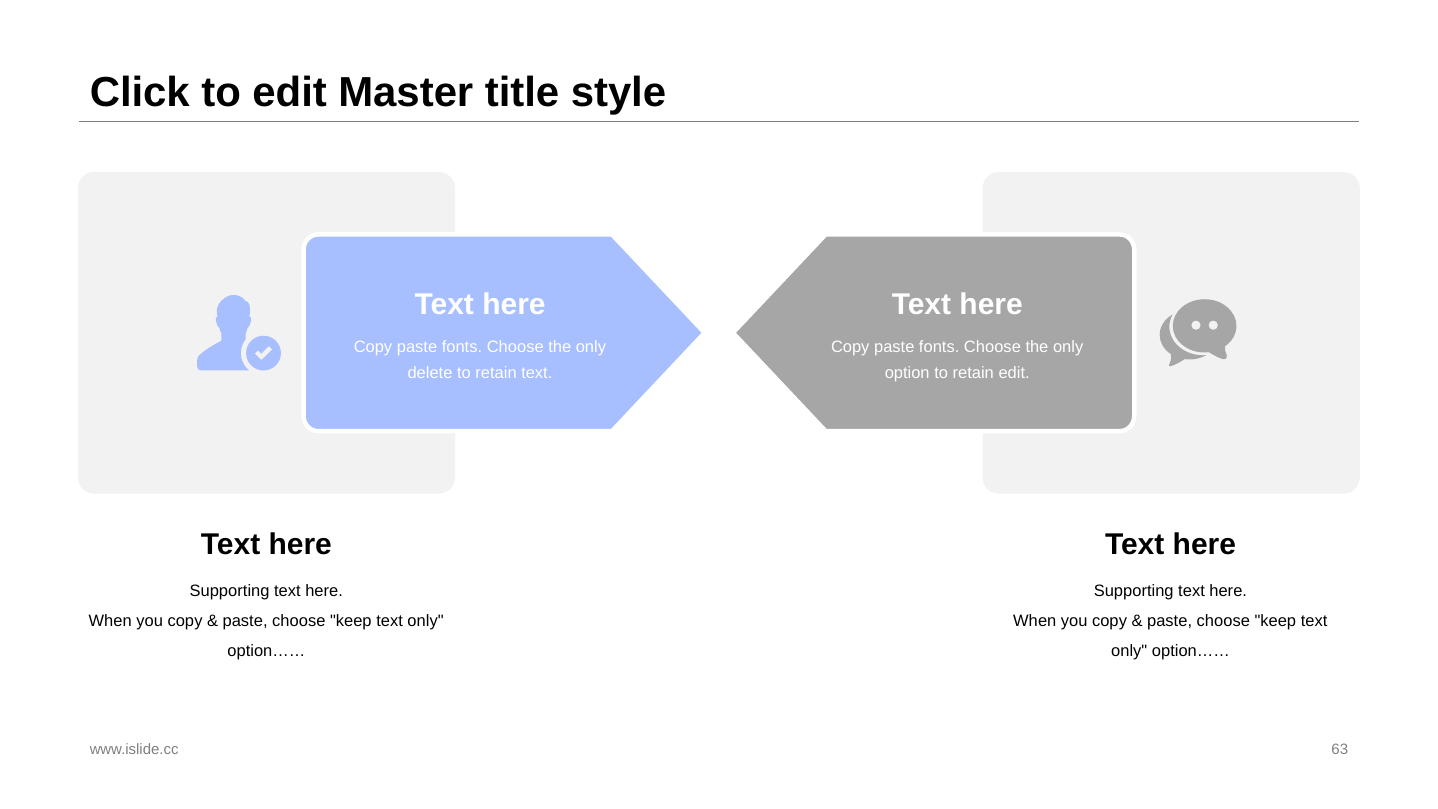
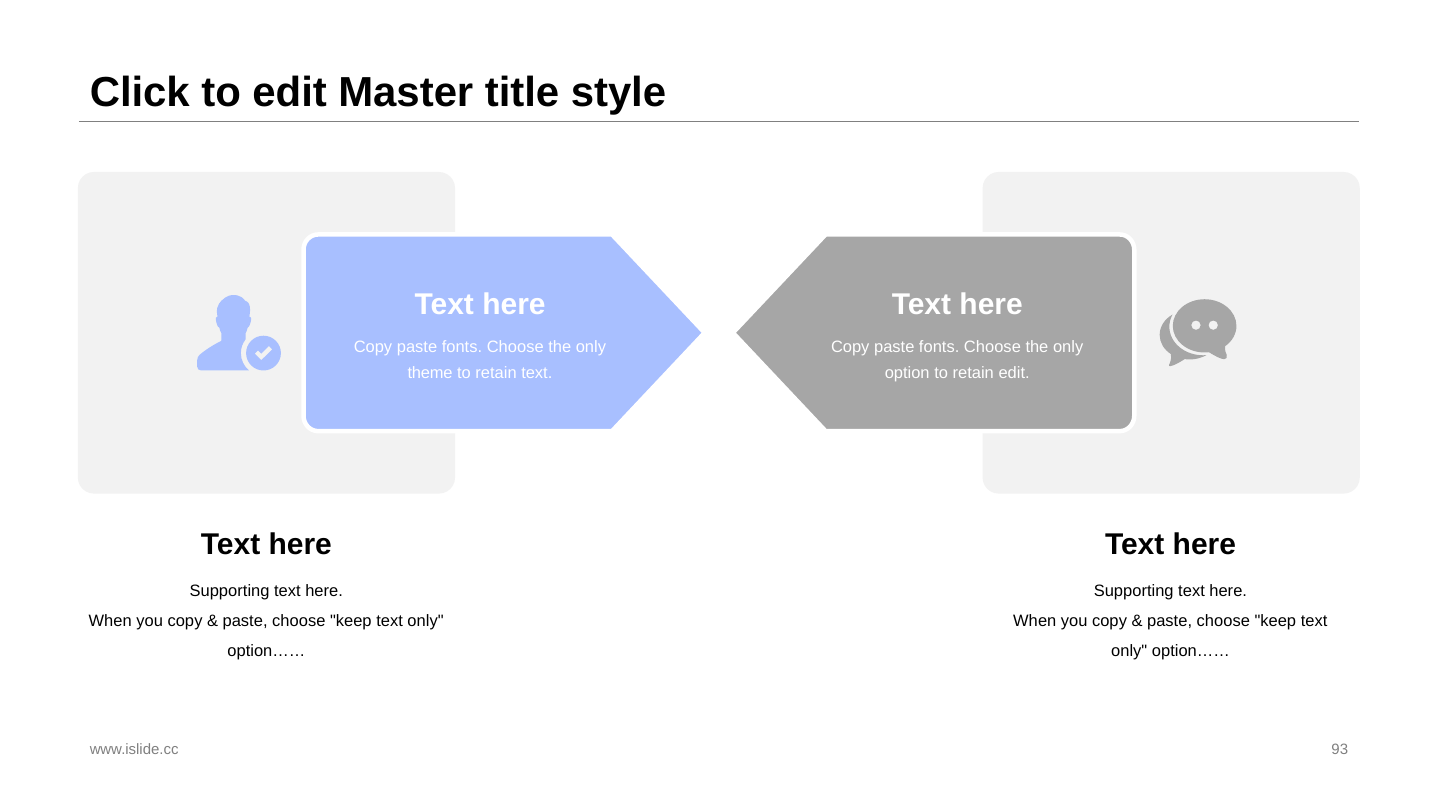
delete: delete -> theme (430, 373)
63: 63 -> 93 (1340, 749)
